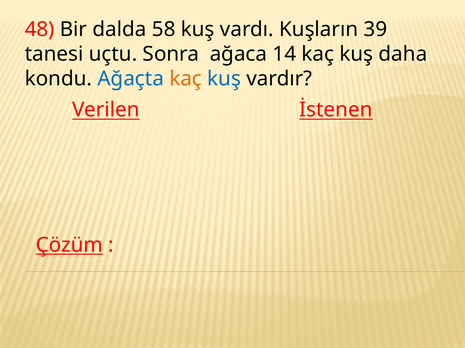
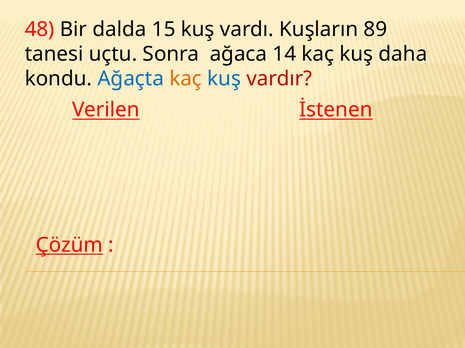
58: 58 -> 15 (164, 29)
39: 39 -> 89 (375, 29)
vardır colour: black -> red (279, 79)
